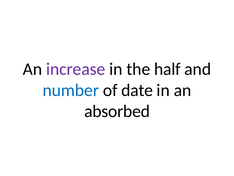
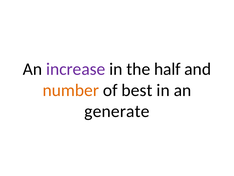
number colour: blue -> orange (71, 90)
date: date -> best (137, 90)
absorbed: absorbed -> generate (117, 111)
